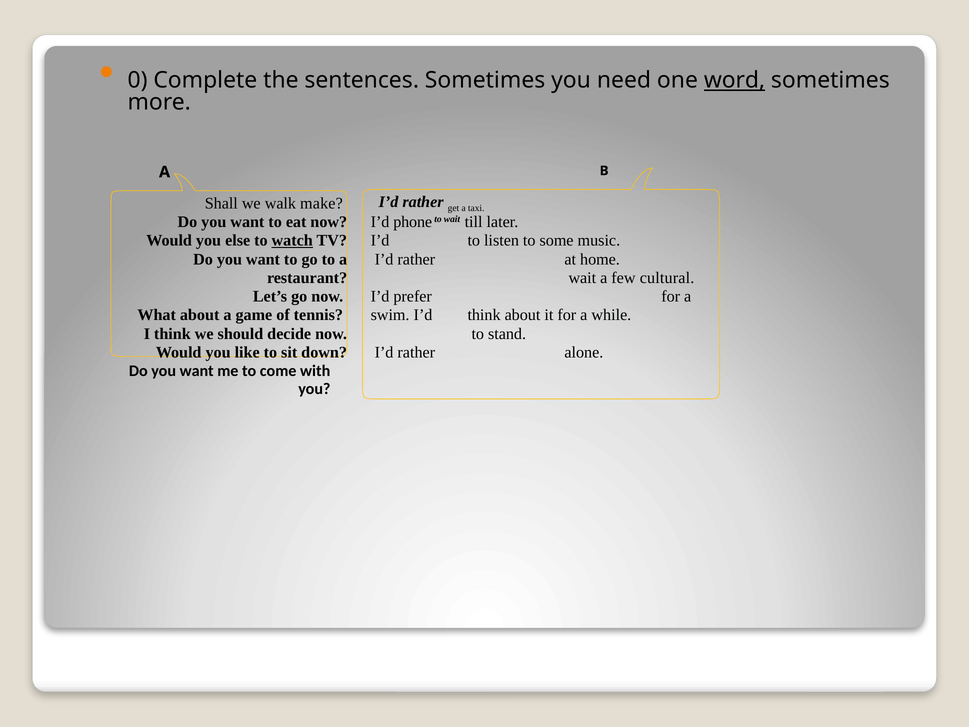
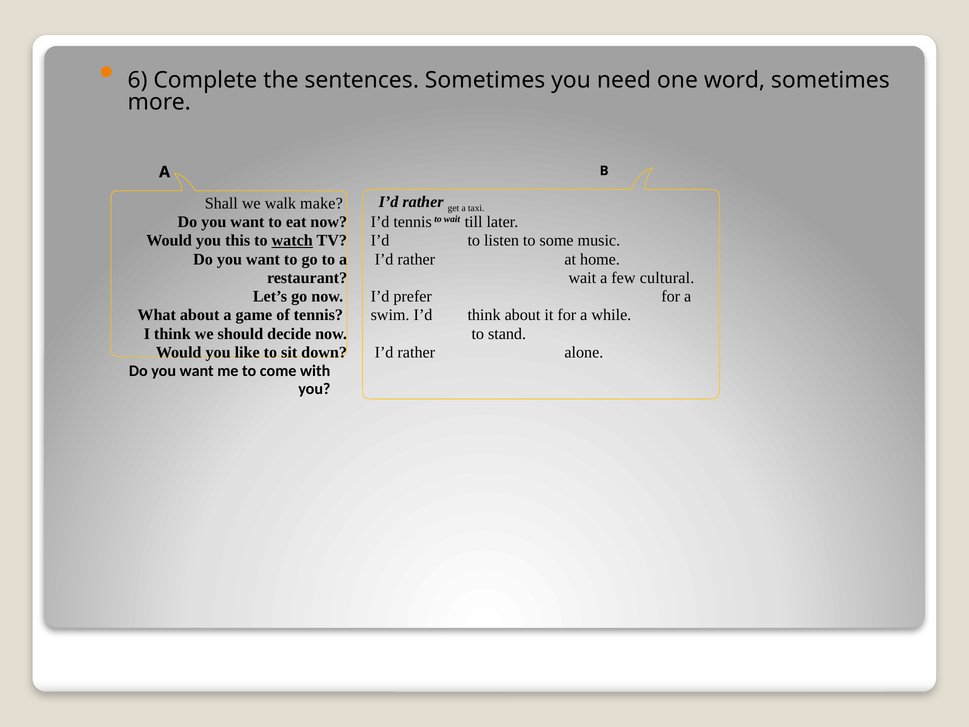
0: 0 -> 6 (138, 80)
word underline: present -> none (734, 80)
I’d phone: phone -> tennis (413, 222)
else: else -> this (238, 241)
